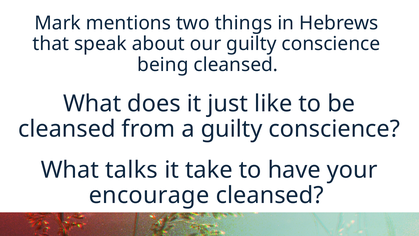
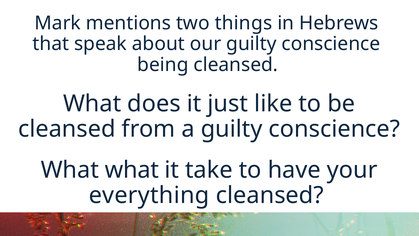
What talks: talks -> what (132, 170)
encourage: encourage -> everything (149, 195)
